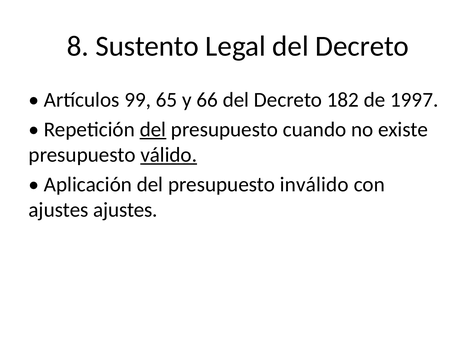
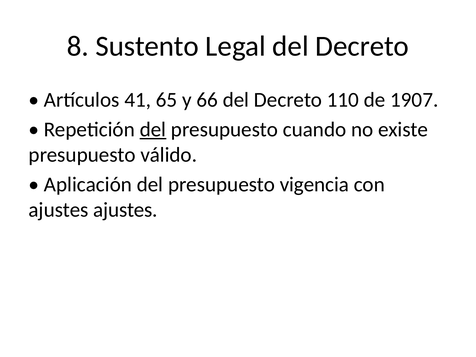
99: 99 -> 41 (138, 100)
182: 182 -> 110 (343, 100)
1997: 1997 -> 1907 (414, 100)
válido underline: present -> none (169, 155)
inválido: inválido -> vigencia (314, 185)
